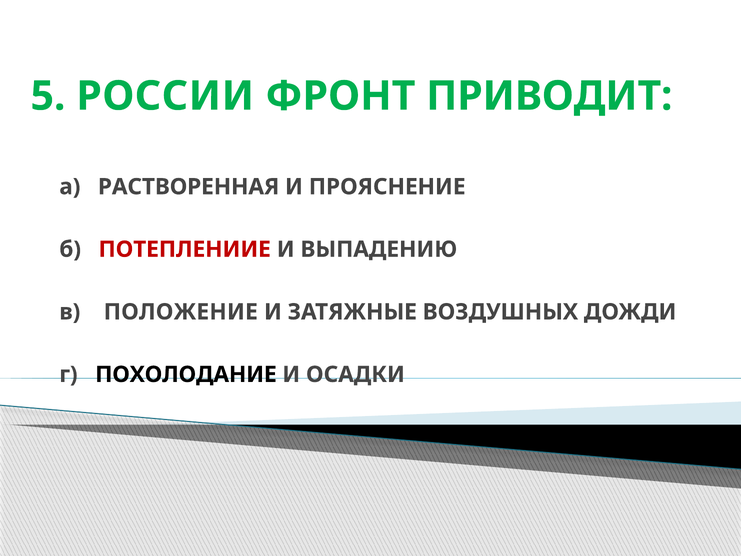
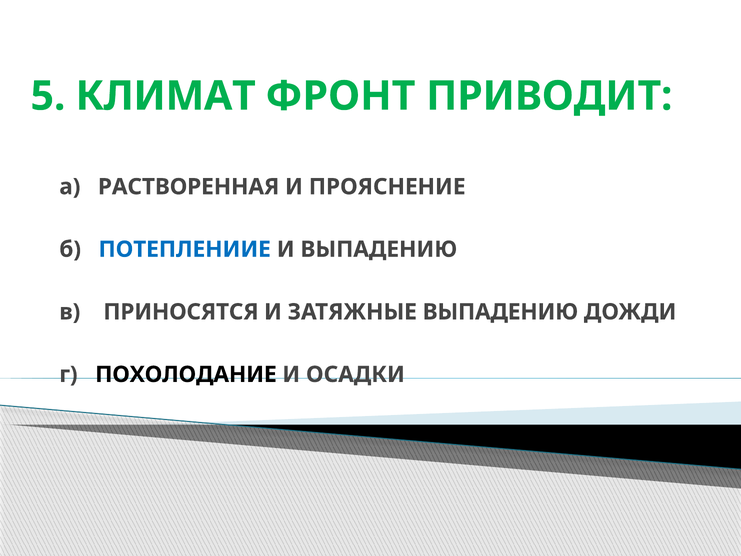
РОССИИ: РОССИИ -> КЛИМАТ (166, 96)
ПОТЕПЛЕНИИЕ colour: red -> blue (185, 249)
ПОЛОЖЕНИЕ: ПОЛОЖЕНИЕ -> ПРИНОСЯТСЯ (181, 312)
ЗАТЯЖНЫЕ ВОЗДУШНЫХ: ВОЗДУШНЫХ -> ВЫПАДЕНИЮ (500, 312)
